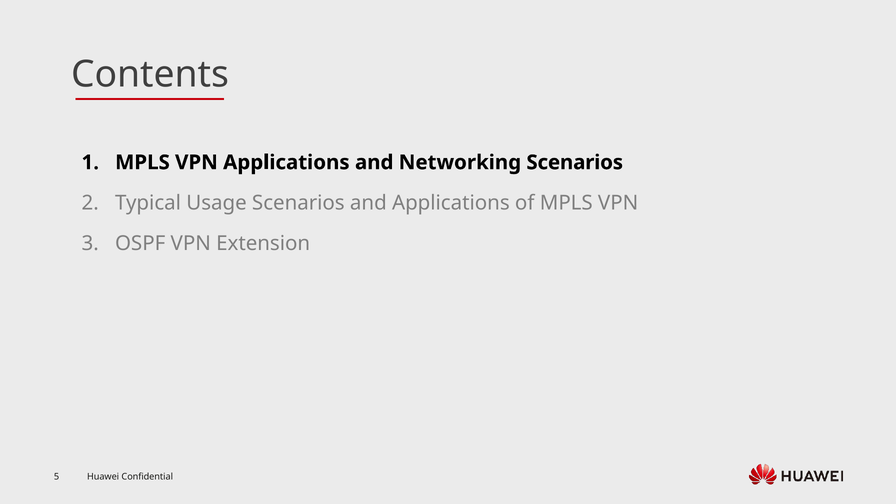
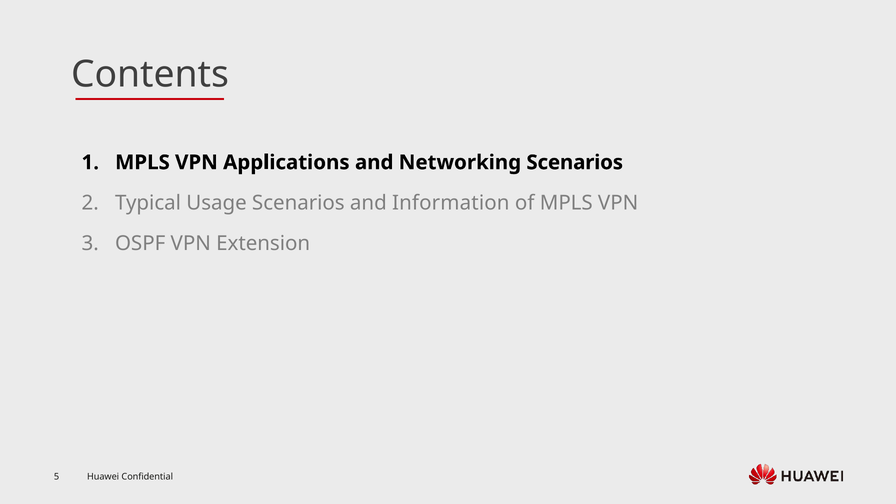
and Applications: Applications -> Information (451, 203)
